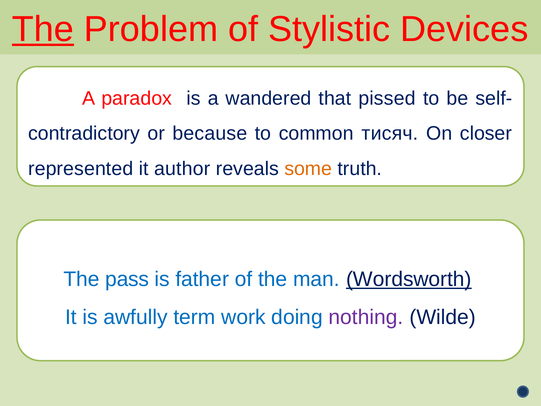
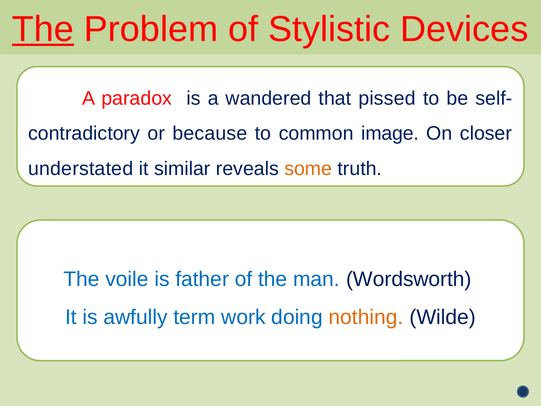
тисяч: тисяч -> image (390, 133)
represented: represented -> understated (81, 169)
author: author -> similar (182, 169)
pass: pass -> voile (127, 279)
Wordsworth underline: present -> none (409, 279)
nothing colour: purple -> orange (366, 317)
